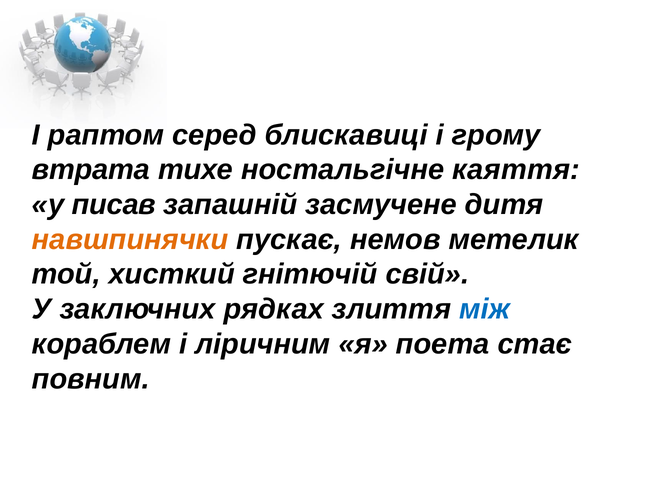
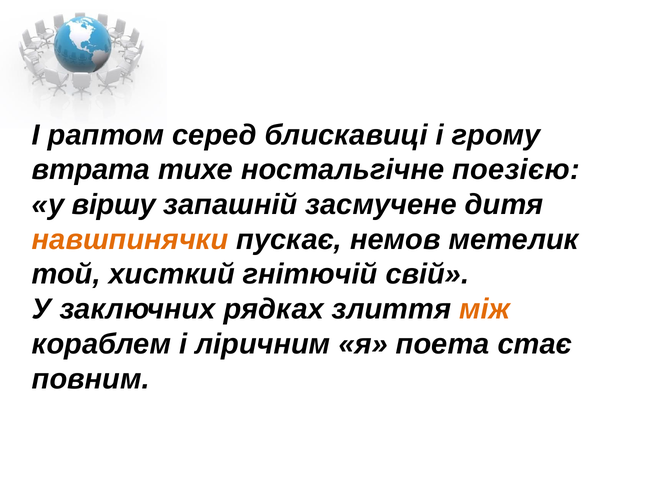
каяття: каяття -> поезією (516, 170)
писав: писав -> віршу (114, 205)
між colour: blue -> orange (485, 309)
